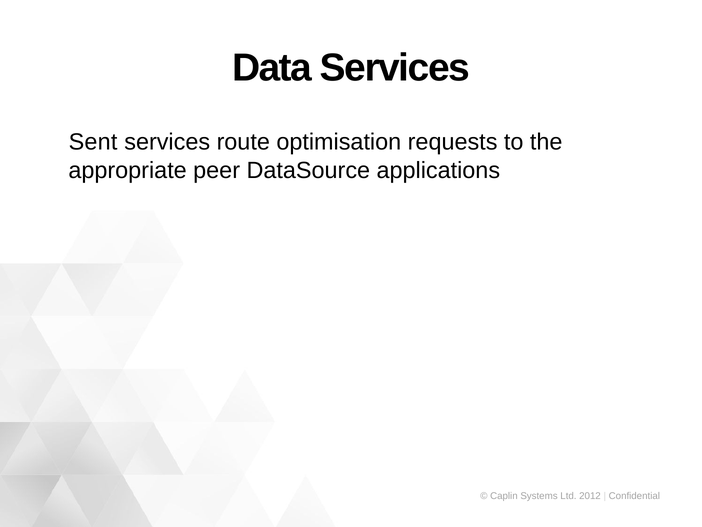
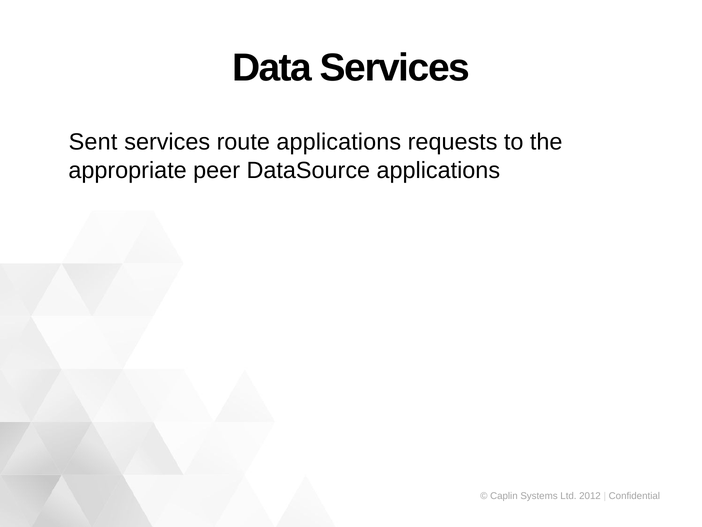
route optimisation: optimisation -> applications (339, 142)
